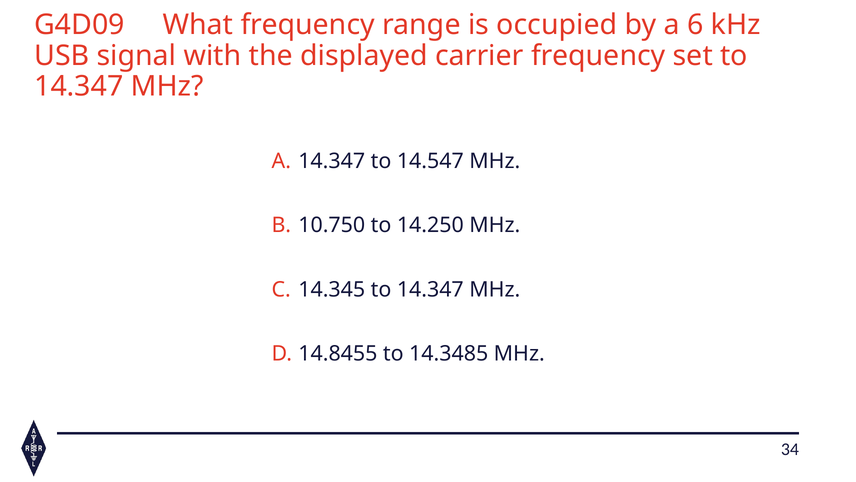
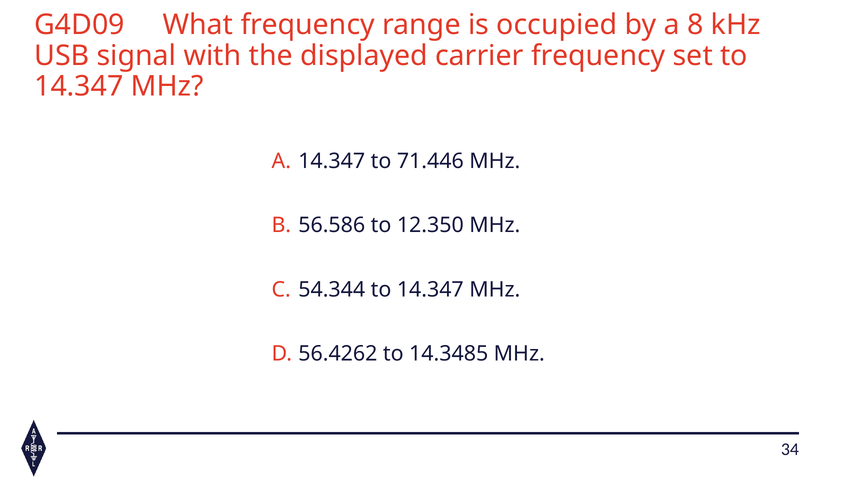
6: 6 -> 8 (695, 25)
14.547: 14.547 -> 71.446 (430, 161)
10.750: 10.750 -> 56.586 (332, 225)
14.250: 14.250 -> 12.350 (430, 225)
14.345: 14.345 -> 54.344 (332, 289)
14.8455: 14.8455 -> 56.4262 (338, 353)
